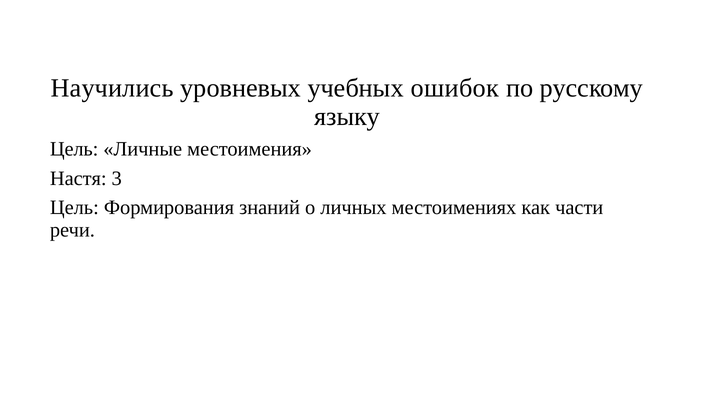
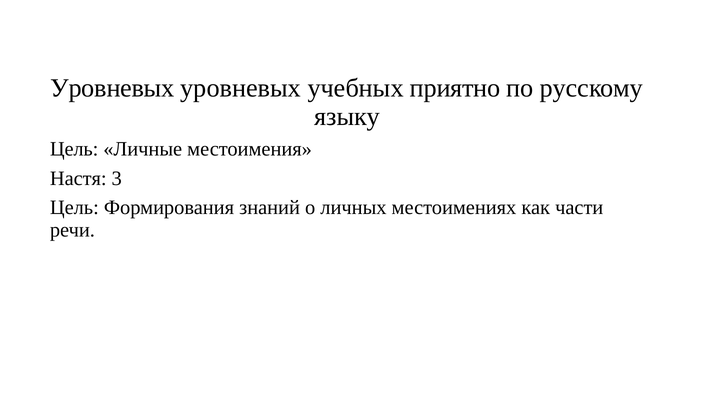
Научились: Научились -> Уровневых (112, 88)
ошибок: ошибок -> приятно (455, 88)
